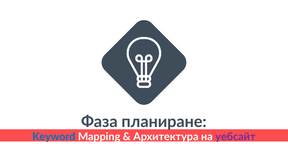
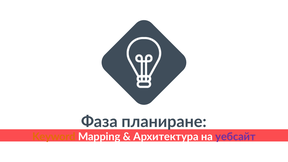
Keyword colour: blue -> orange (54, 137)
